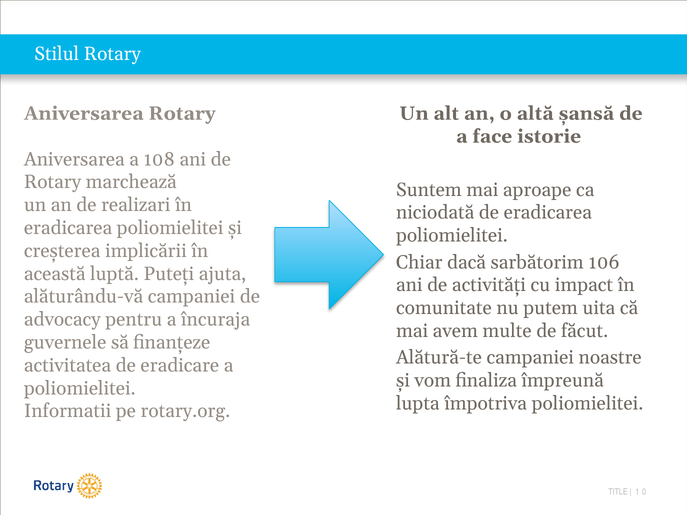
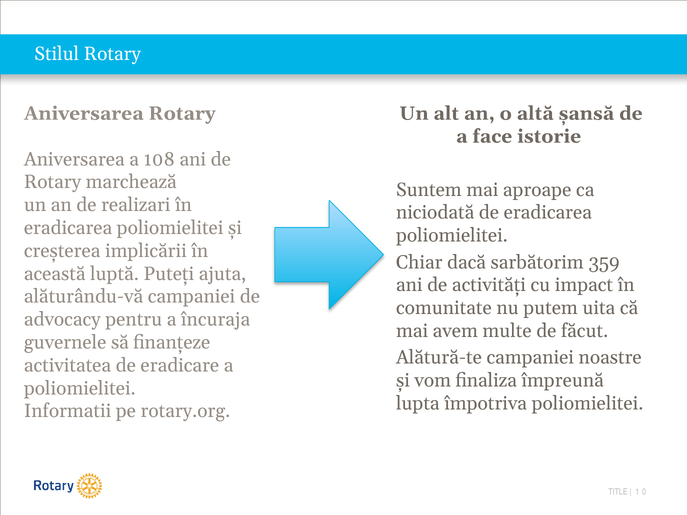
106: 106 -> 359 (604, 262)
